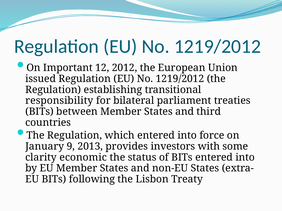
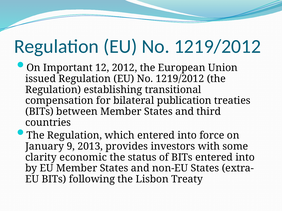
responsibility: responsibility -> compensation (59, 101)
parliament: parliament -> publication (184, 101)
